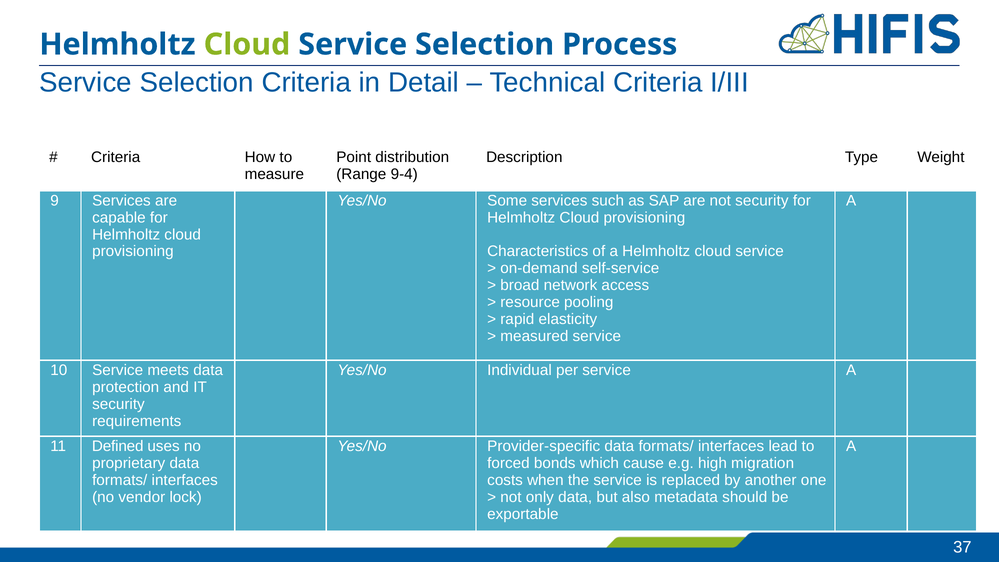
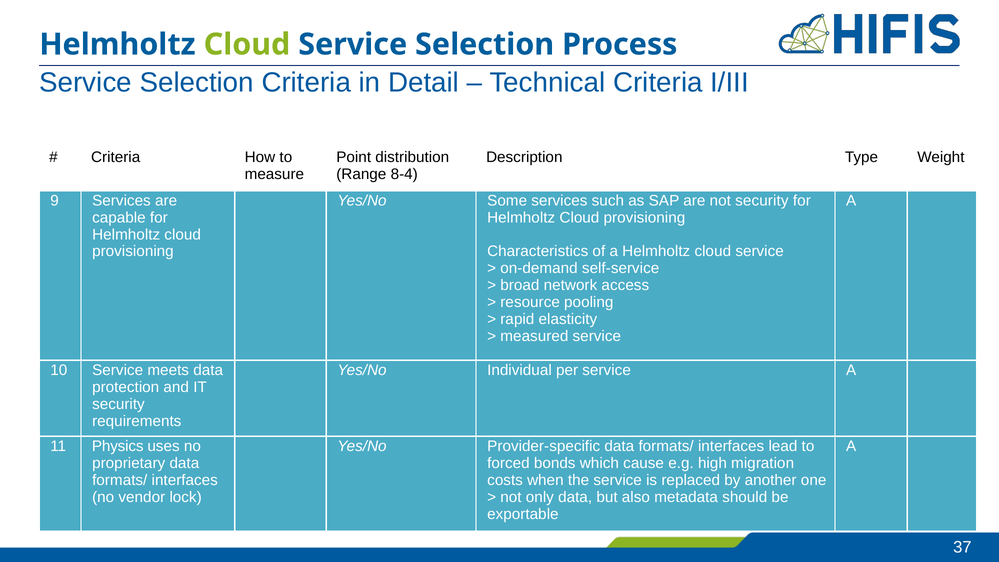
9-4: 9-4 -> 8-4 (404, 174)
Defined: Defined -> Physics (118, 446)
